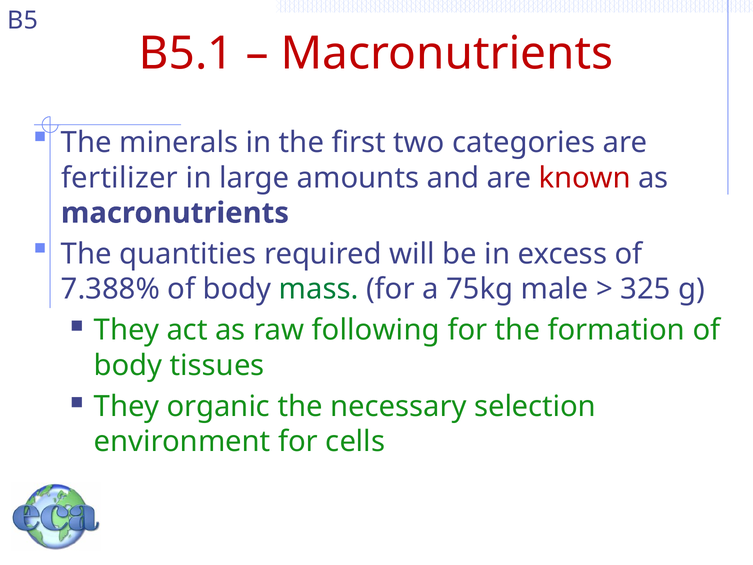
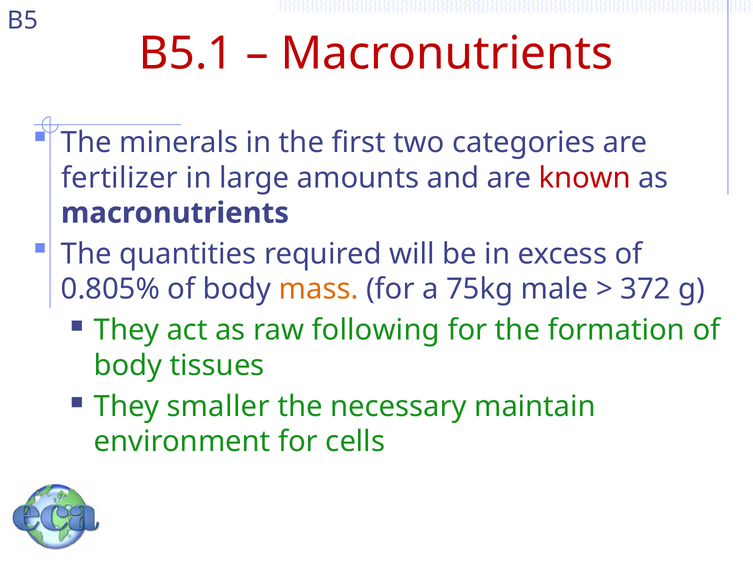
7.388%: 7.388% -> 0.805% (110, 289)
mass colour: green -> orange (319, 289)
325: 325 -> 372 (646, 289)
organic: organic -> smaller (218, 406)
selection: selection -> maintain (535, 406)
